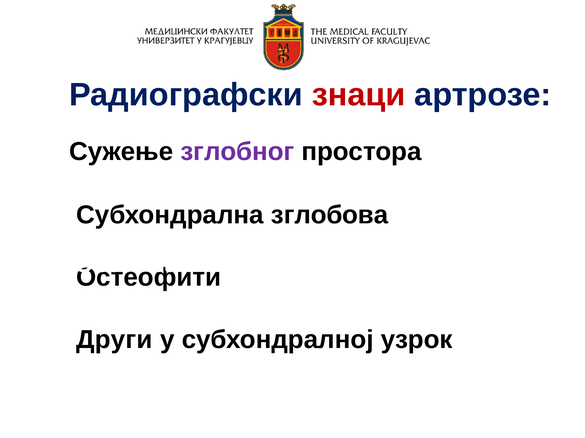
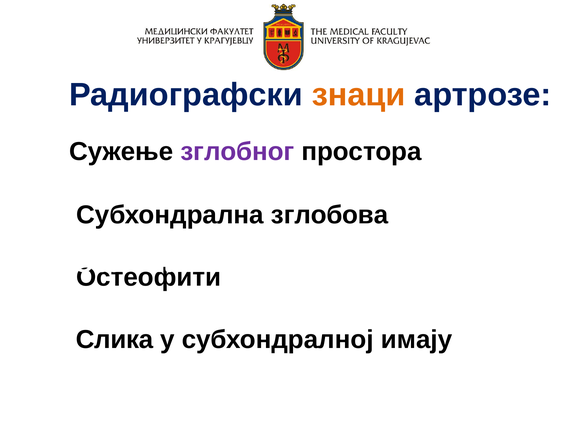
знаци colour: red -> orange (358, 95)
Други: Други -> Слика (115, 340)
узрок: узрок -> имају (417, 340)
